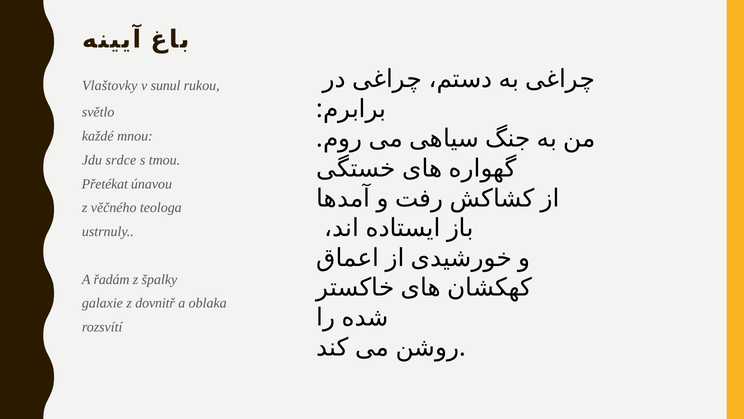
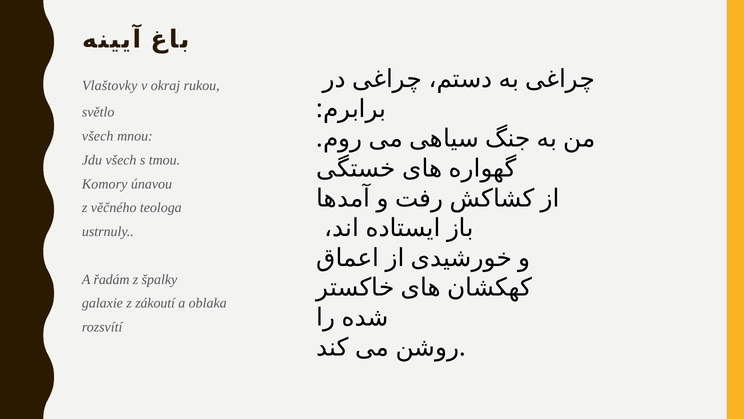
sunul: sunul -> okraj (165, 85)
každé: každé -> všech (98, 136)
Jdu srdce: srdce -> všech (121, 160)
Přetékat: Přetékat -> Komory (105, 184)
dovnitř: dovnitř -> zákoutí (155, 303)
